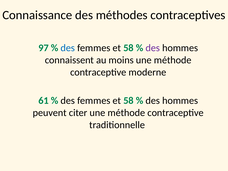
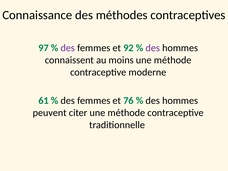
des colour: blue -> purple (68, 48)
58: 58 -> 92 (128, 48)
58: 58 -> 76 (128, 101)
